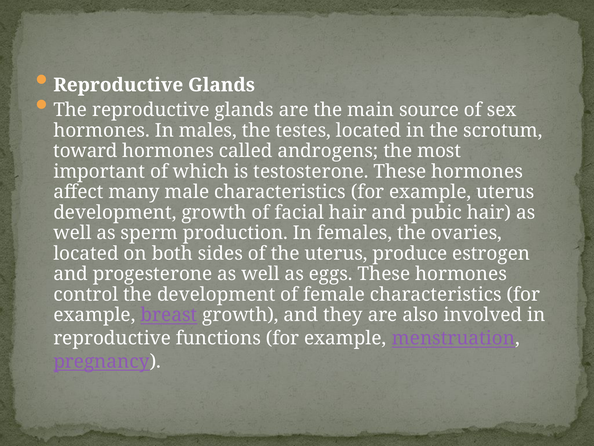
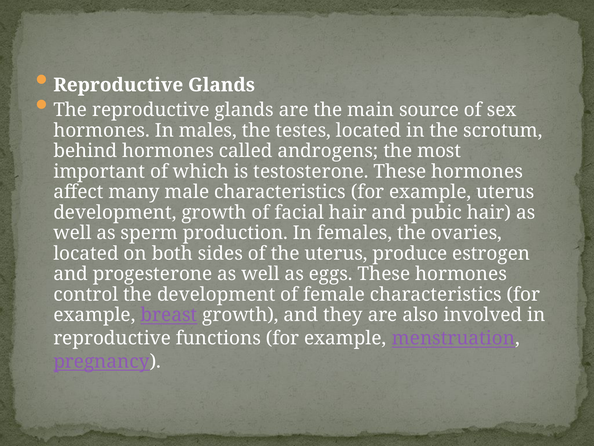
toward: toward -> behind (85, 151)
